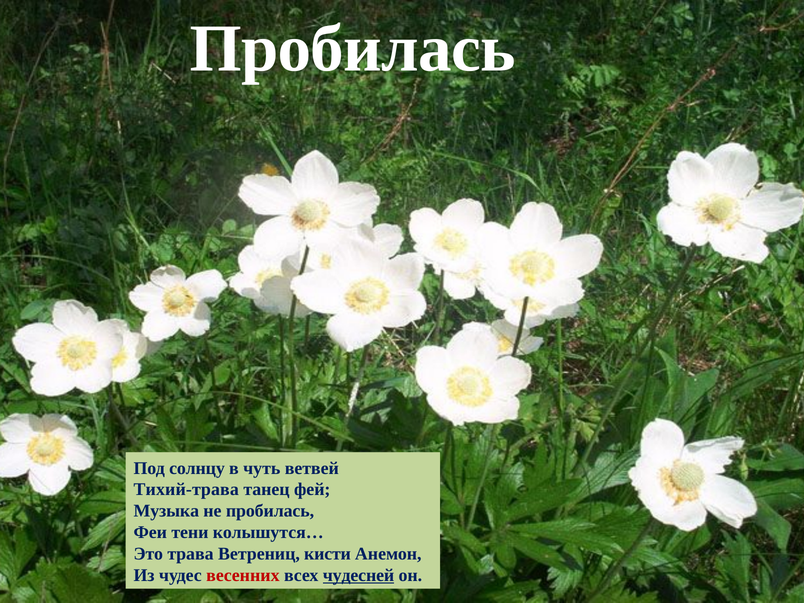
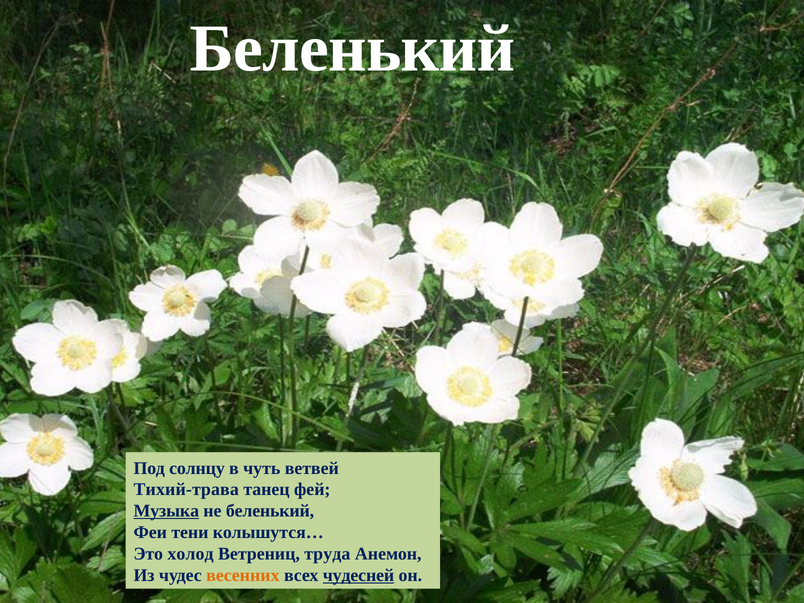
Пробилась: Пробилась -> Беленький (353, 49)
Музыка underline: none -> present (166, 511)
не пробилась: пробилась -> беленький (270, 511)
трава: трава -> холод (190, 554)
кисти: кисти -> труда (327, 554)
весенних colour: red -> orange (243, 575)
